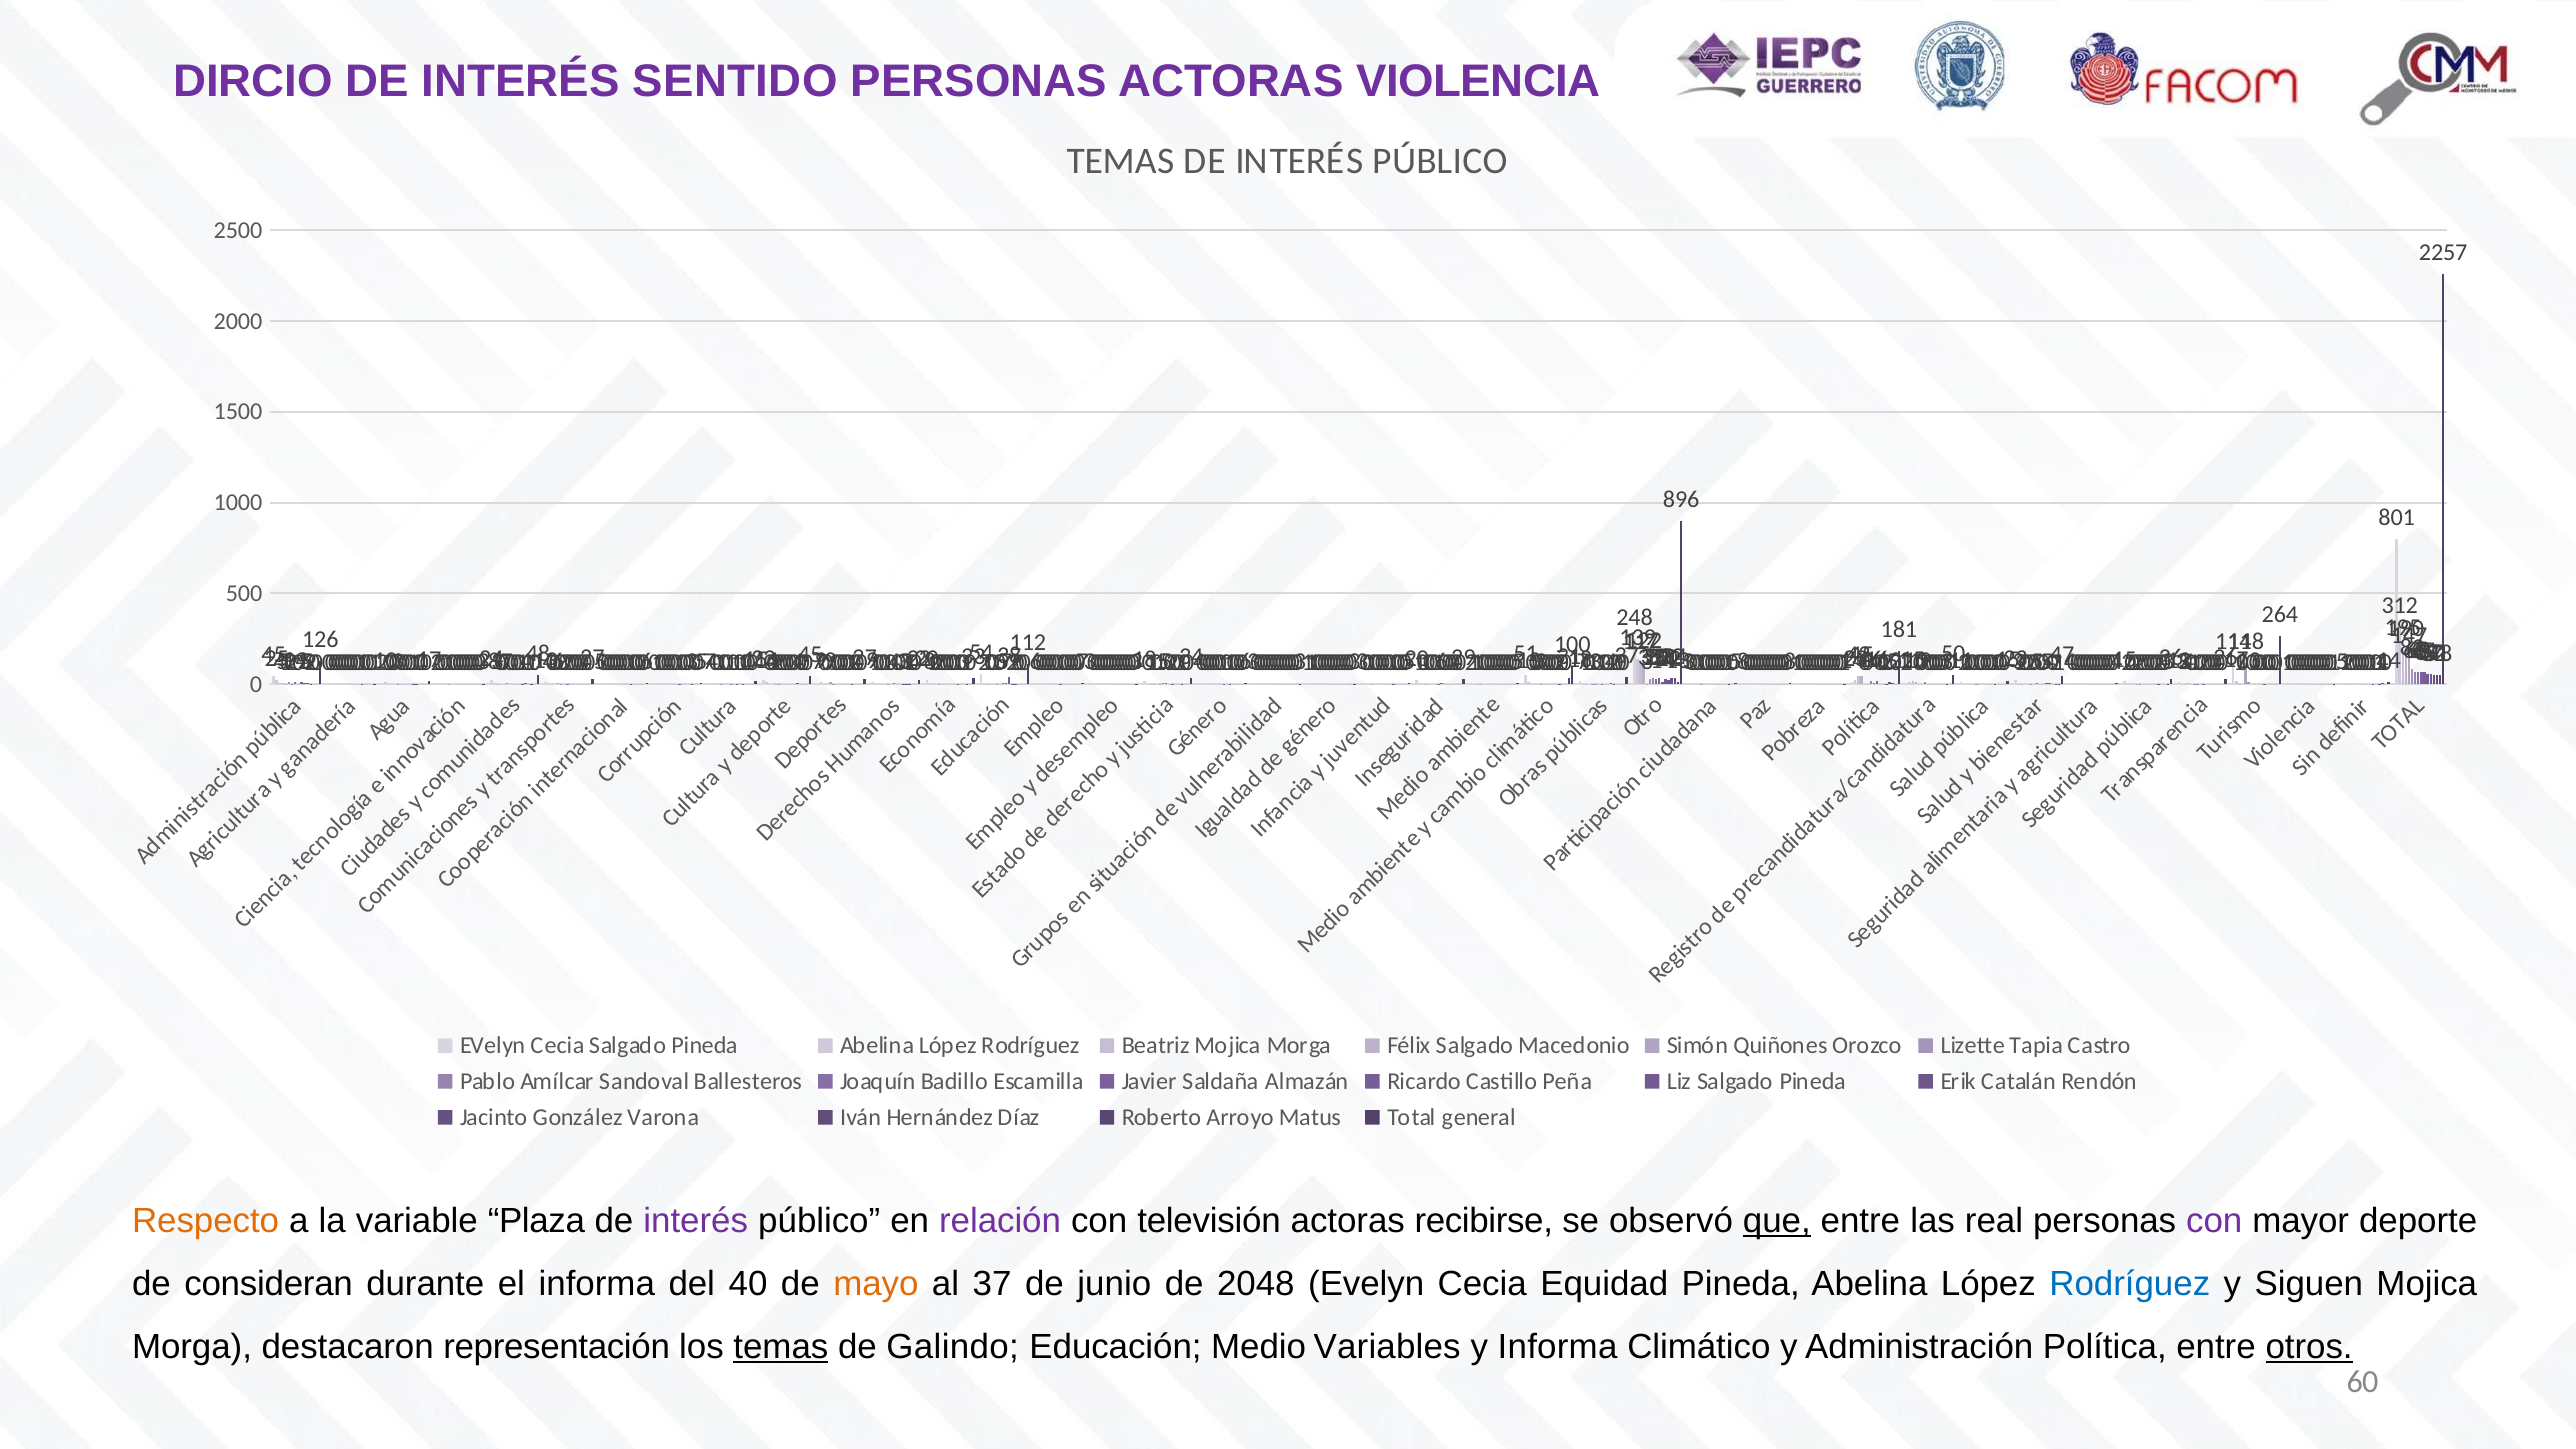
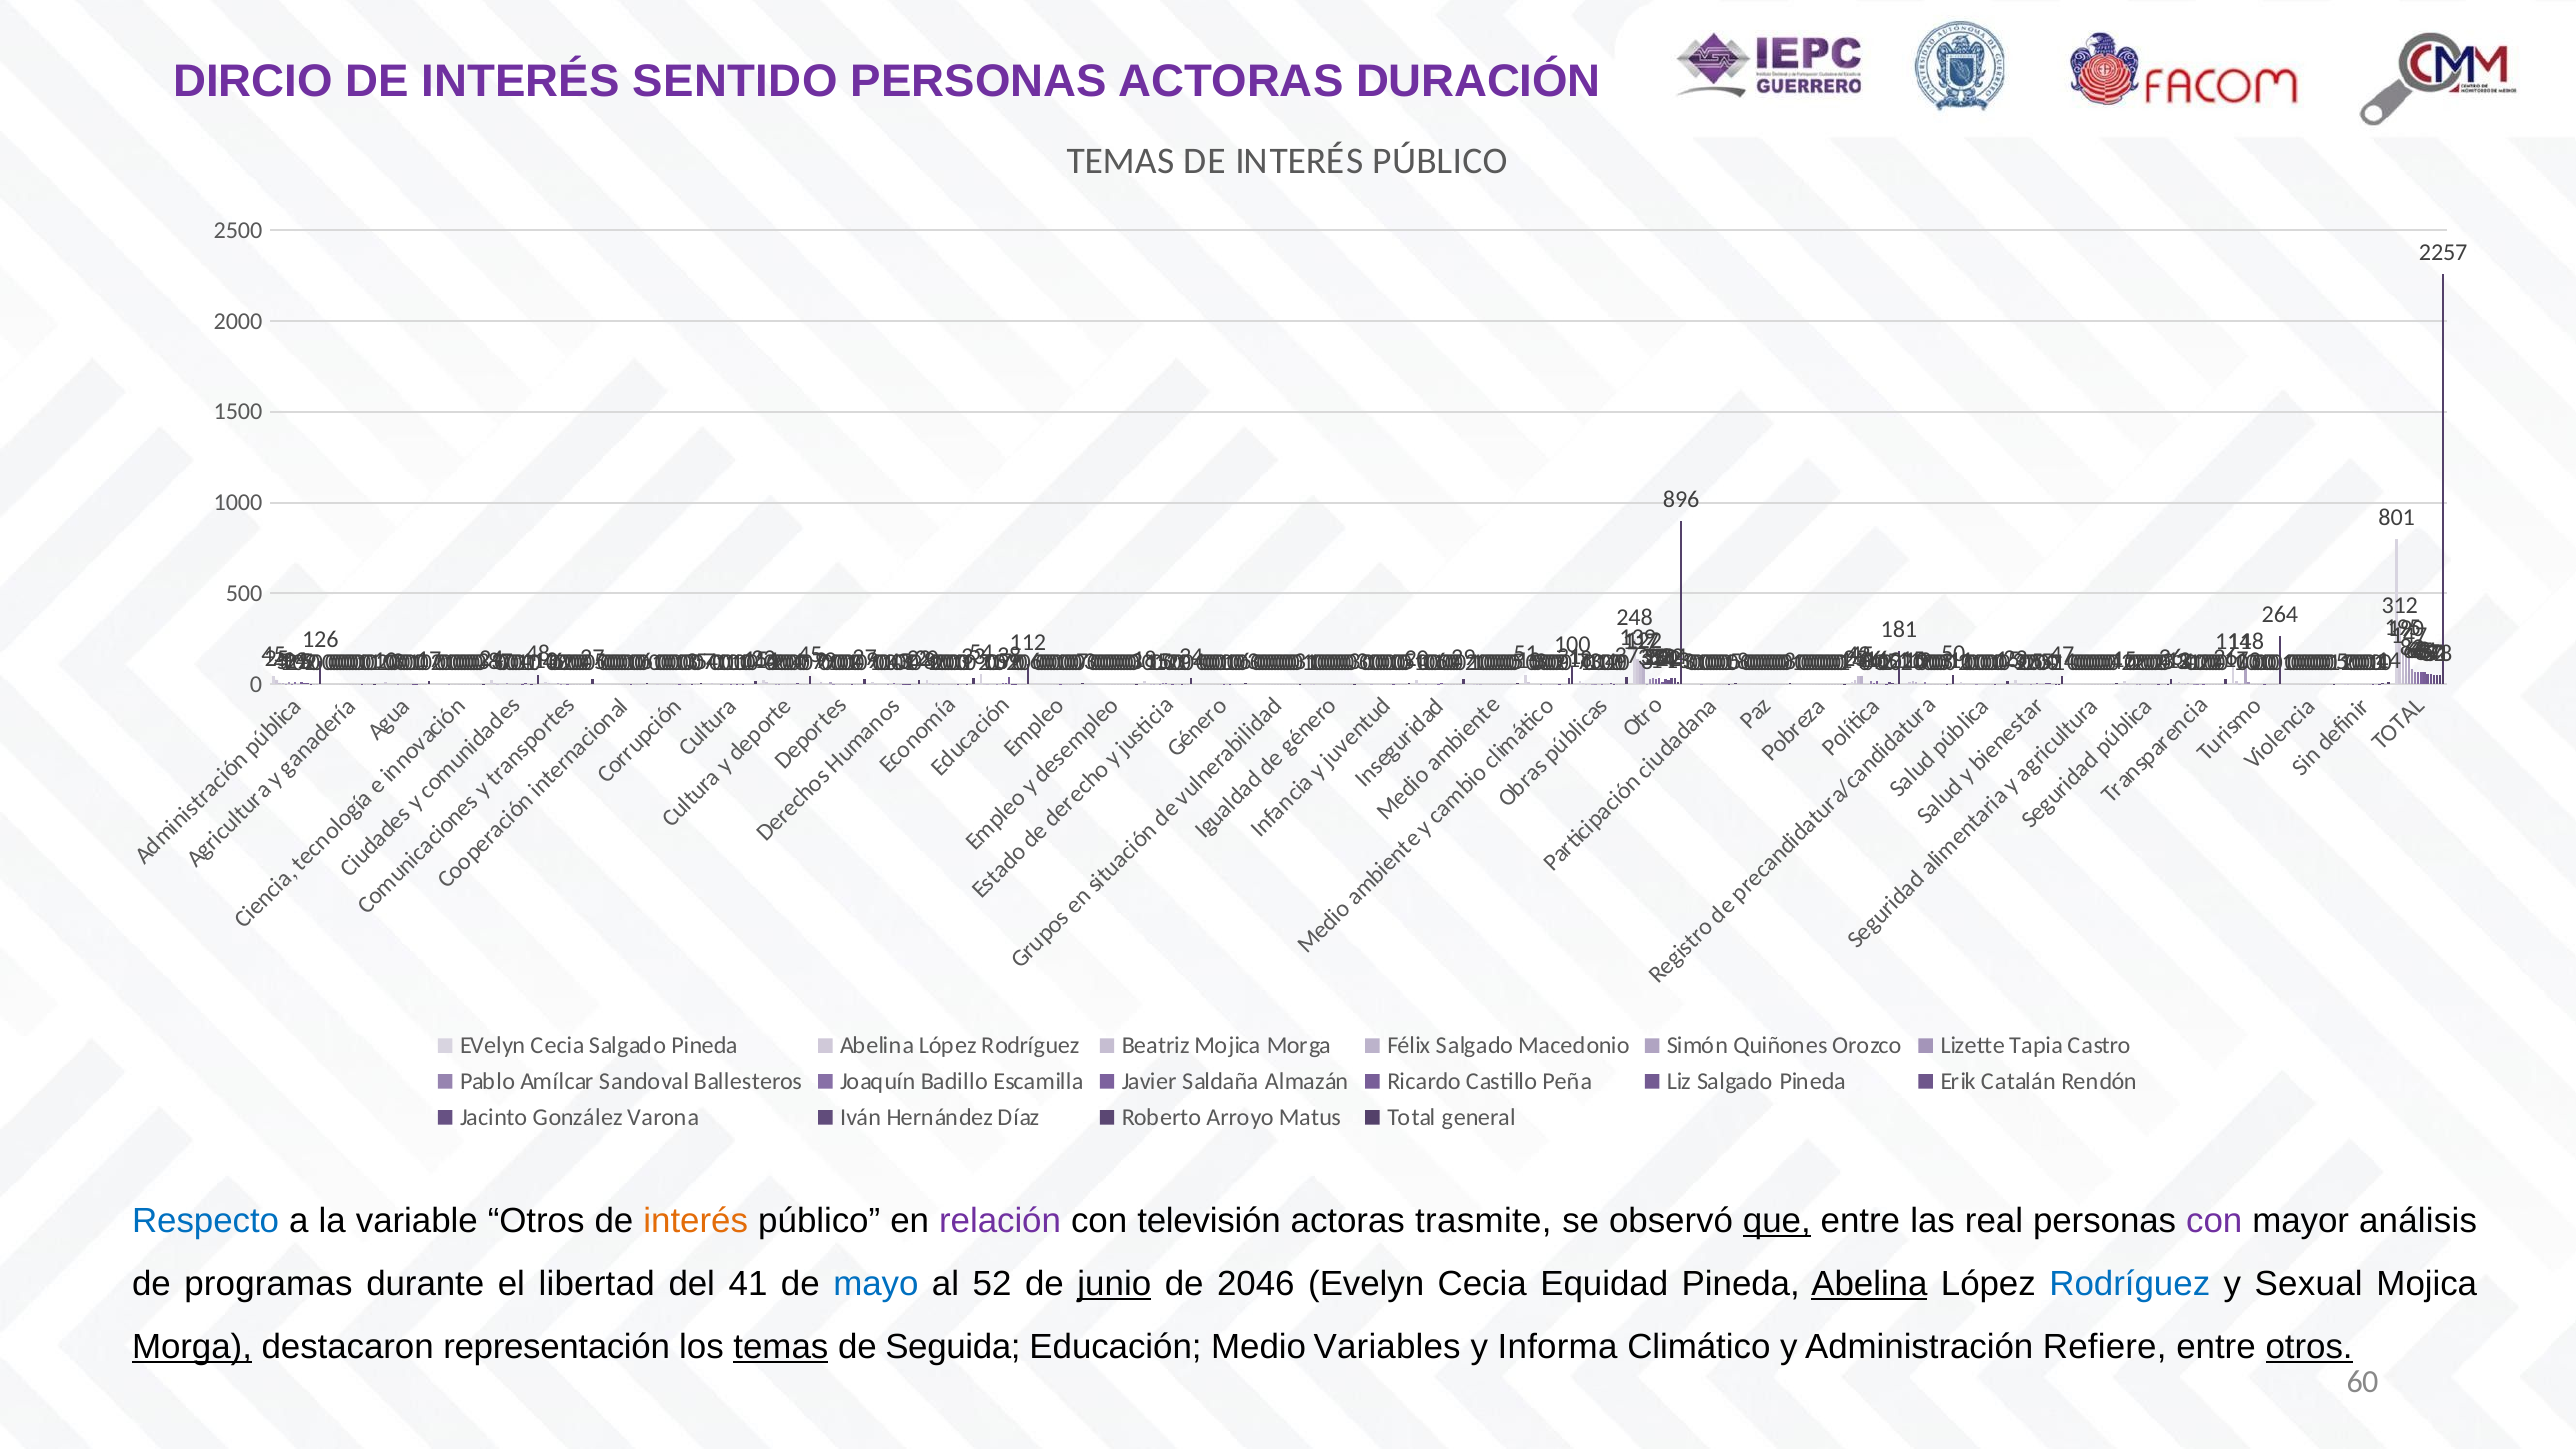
VIOLENCIA: VIOLENCIA -> DURACIÓN (1478, 82)
Respecto colour: orange -> blue (206, 1221)
variable Plaza: Plaza -> Otros (536, 1221)
interés colour: purple -> orange (696, 1221)
recibirse: recibirse -> trasmite (1483, 1221)
deporte: deporte -> análisis (2418, 1221)
consideran: consideran -> programas (268, 1284)
el informa: informa -> libertad (597, 1284)
40: 40 -> 41 (748, 1284)
mayo colour: orange -> blue (876, 1284)
al 37: 37 -> 52 (992, 1284)
junio underline: none -> present (1114, 1284)
2048: 2048 -> 2046 (1256, 1284)
Abelina underline: none -> present (1869, 1284)
Siguen: Siguen -> Sexual (2309, 1284)
Morga underline: none -> present (192, 1347)
Galindo: Galindo -> Seguida (953, 1347)
Política: Política -> Refiere (2105, 1347)
